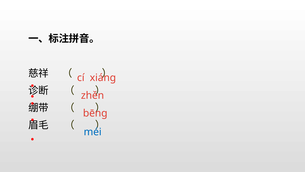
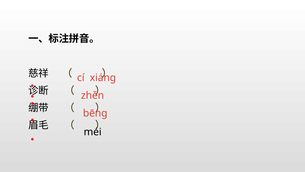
méi colour: blue -> black (93, 132)
